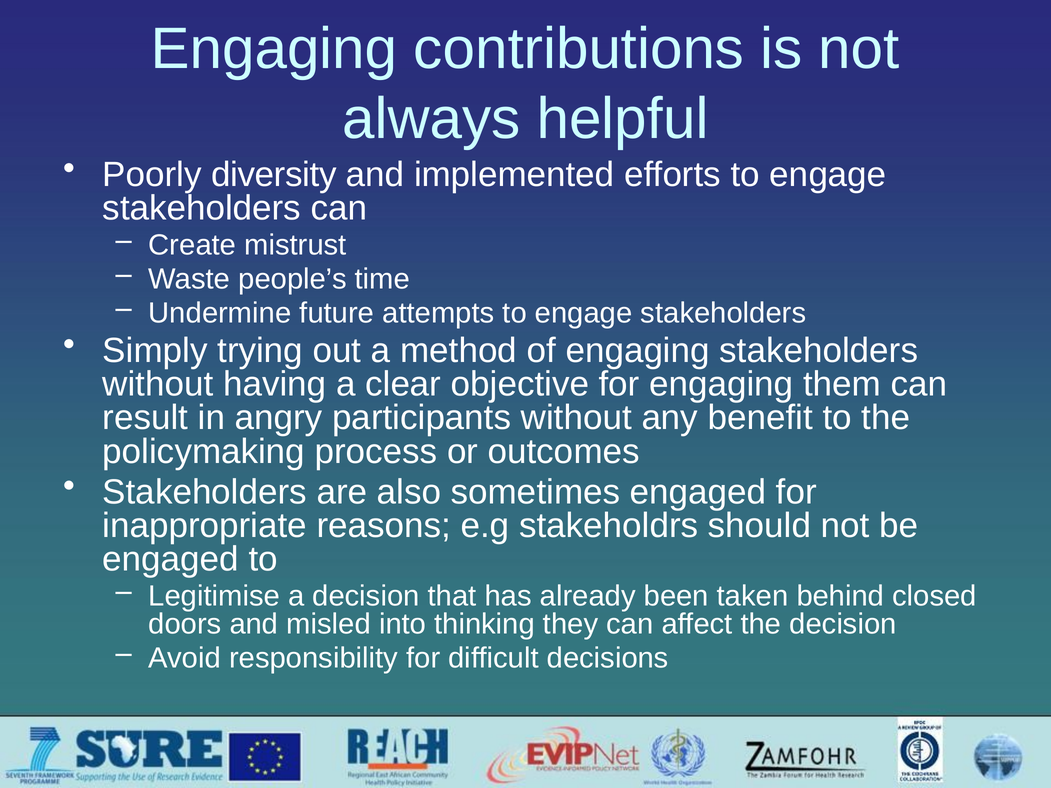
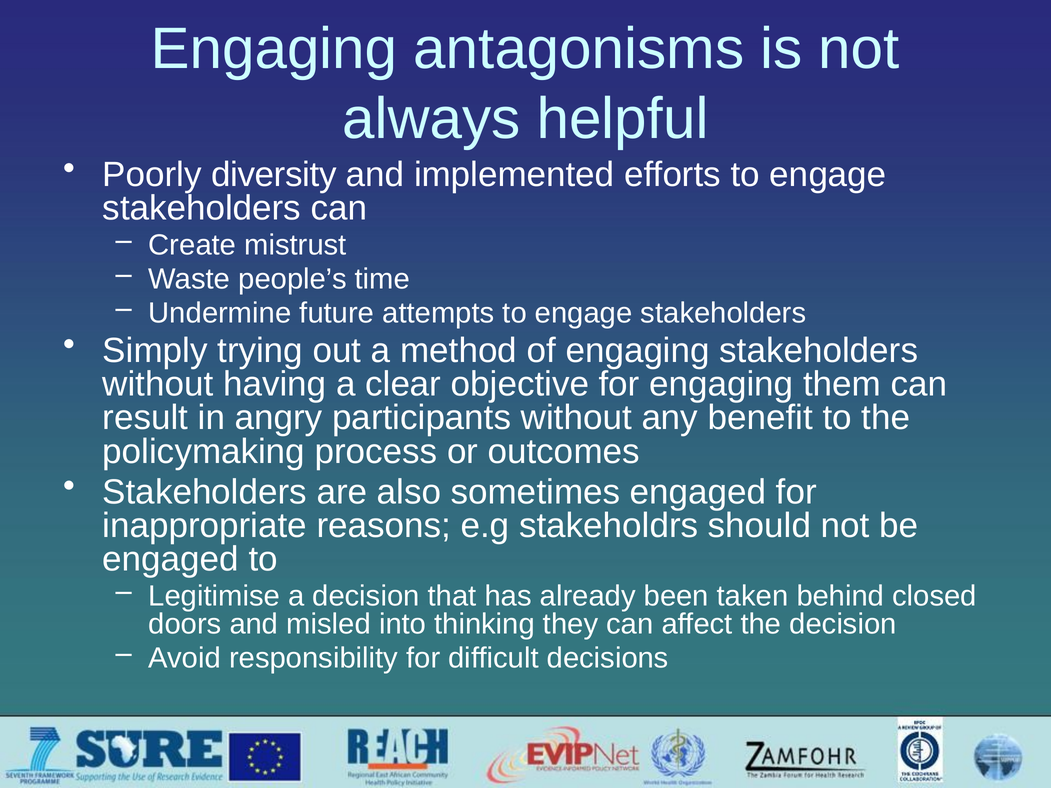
contributions: contributions -> antagonisms (579, 49)
